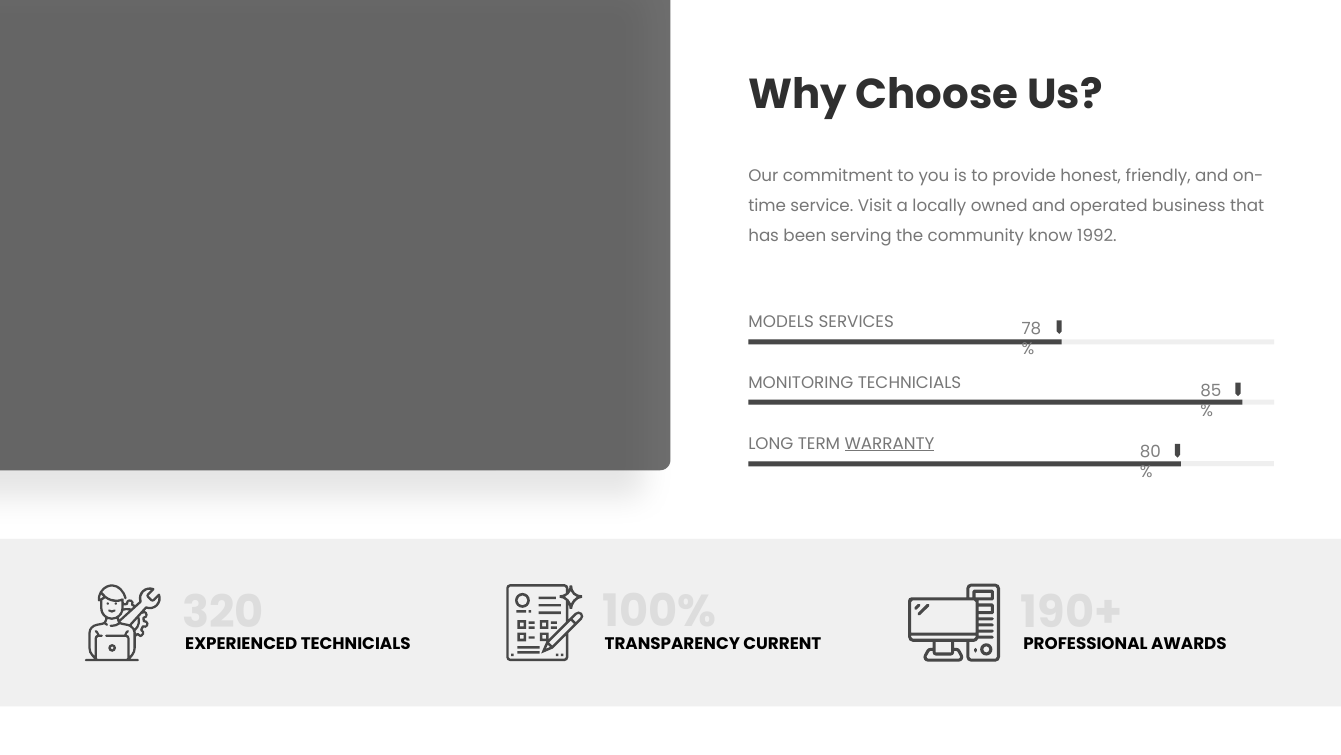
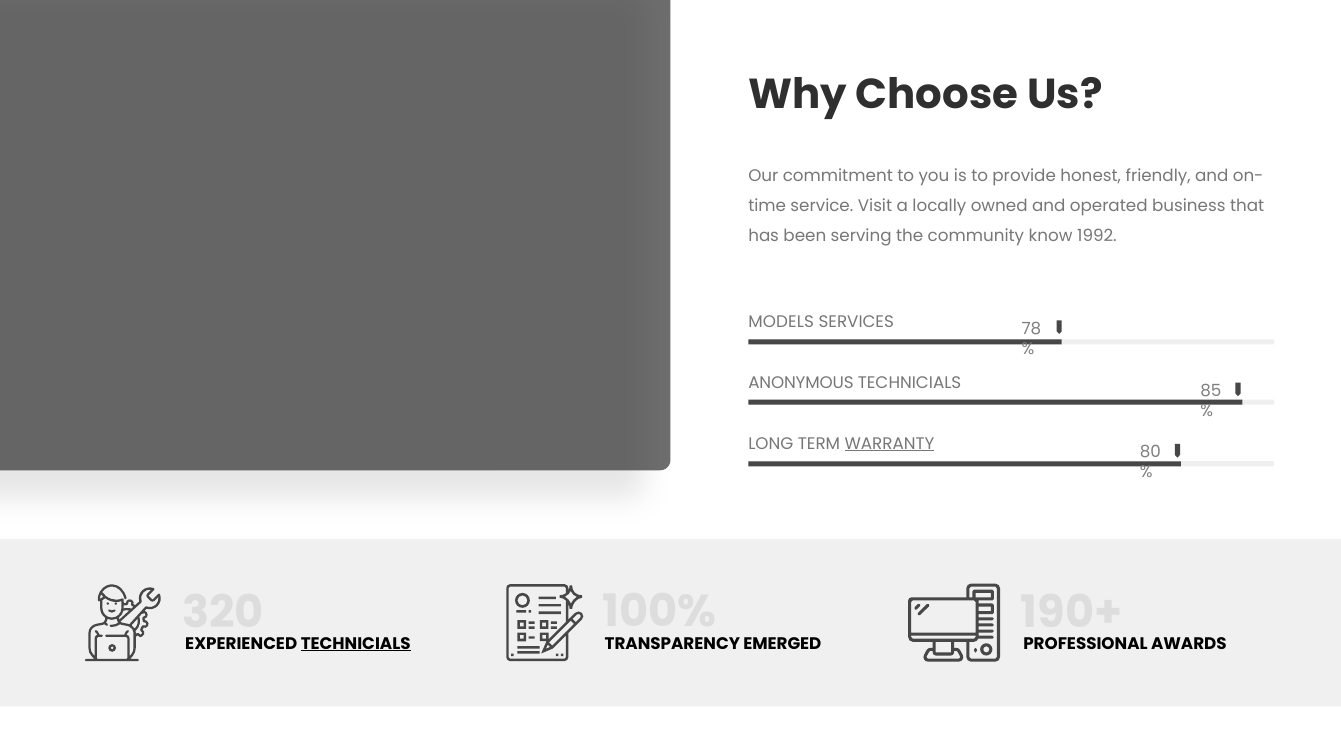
MONITORING: MONITORING -> ANONYMOUS (801, 382)
CURRENT: CURRENT -> EMERGED (782, 643)
TECHNICIALS underline: none -> present (356, 643)
